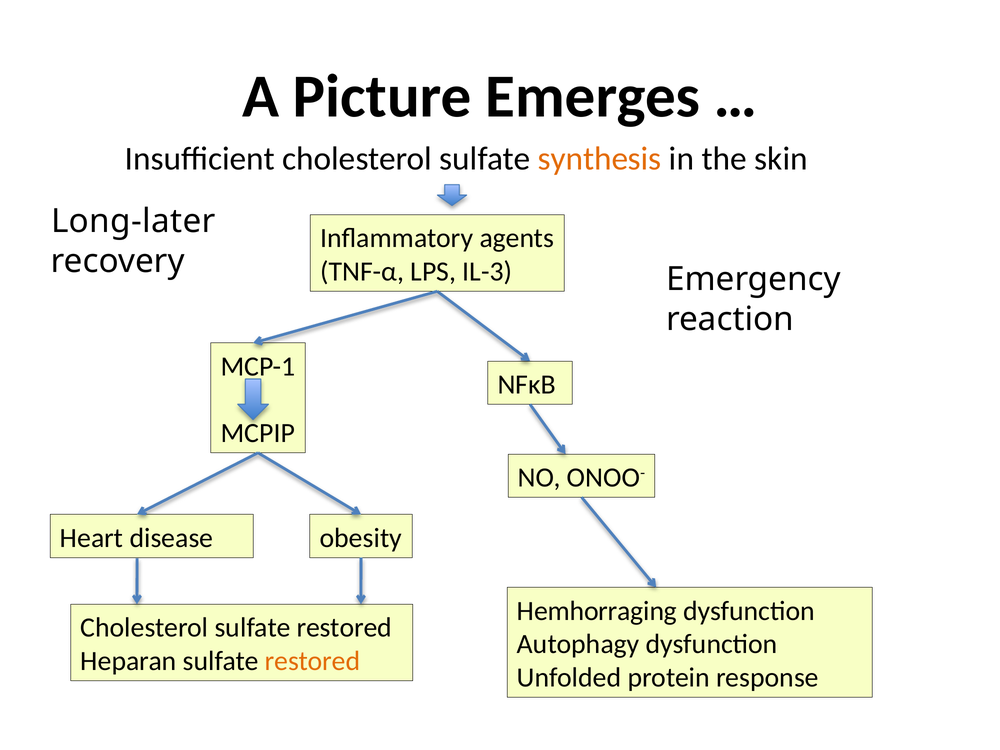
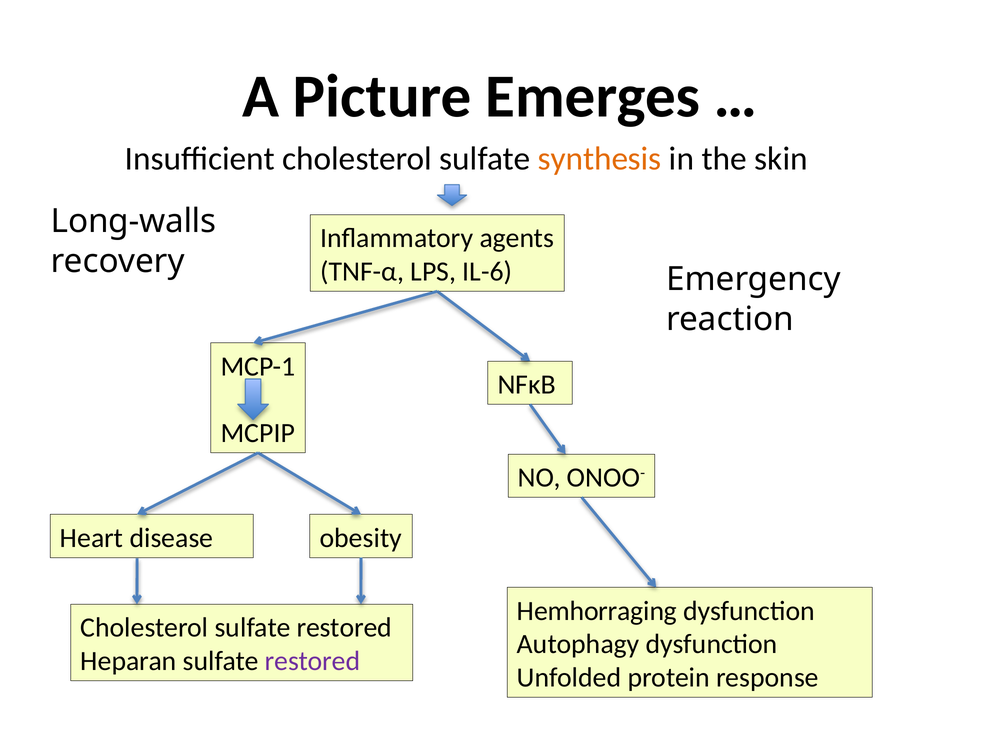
Long-later: Long-later -> Long-walls (134, 221)
IL-3: IL-3 -> IL-6 (487, 272)
restored colour: orange -> purple (312, 661)
